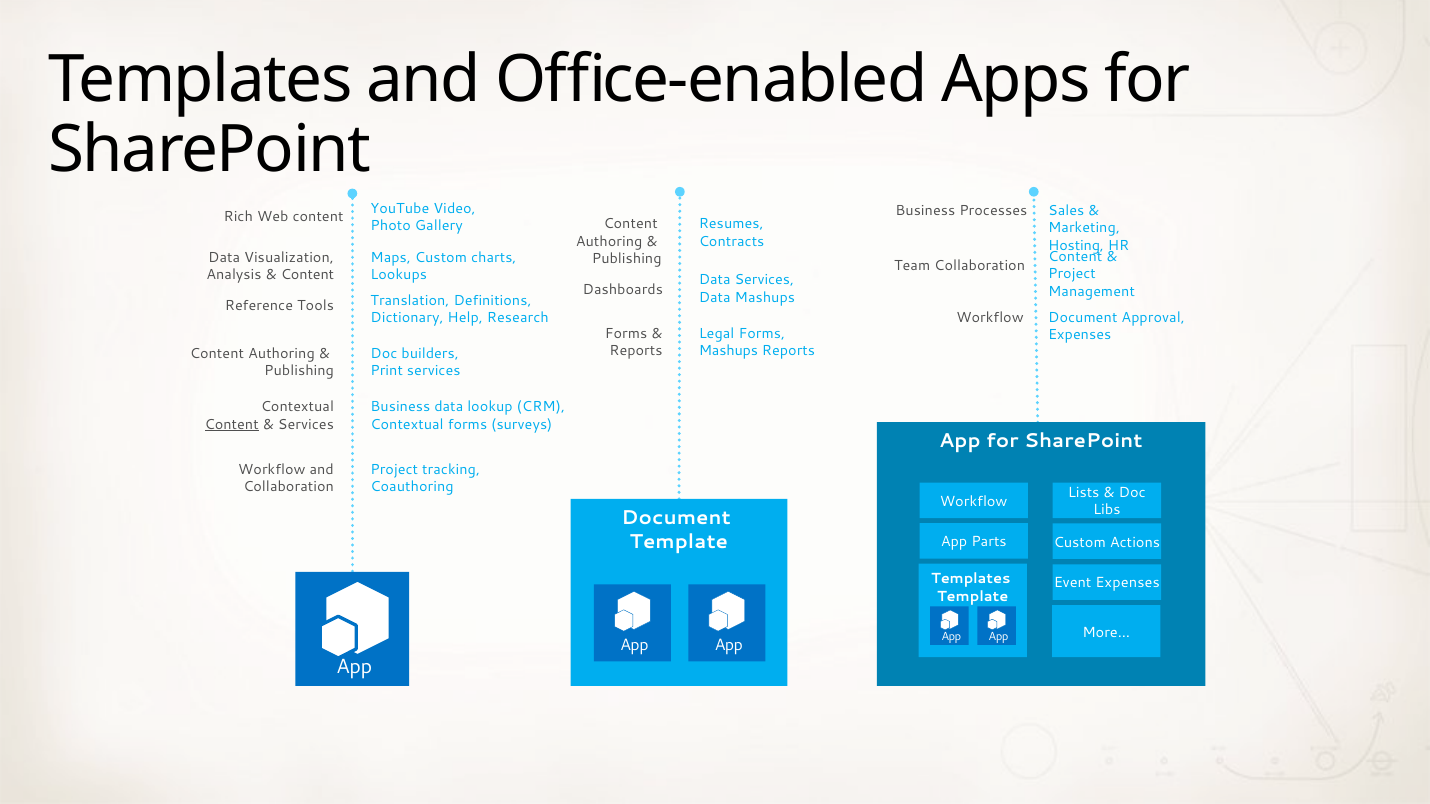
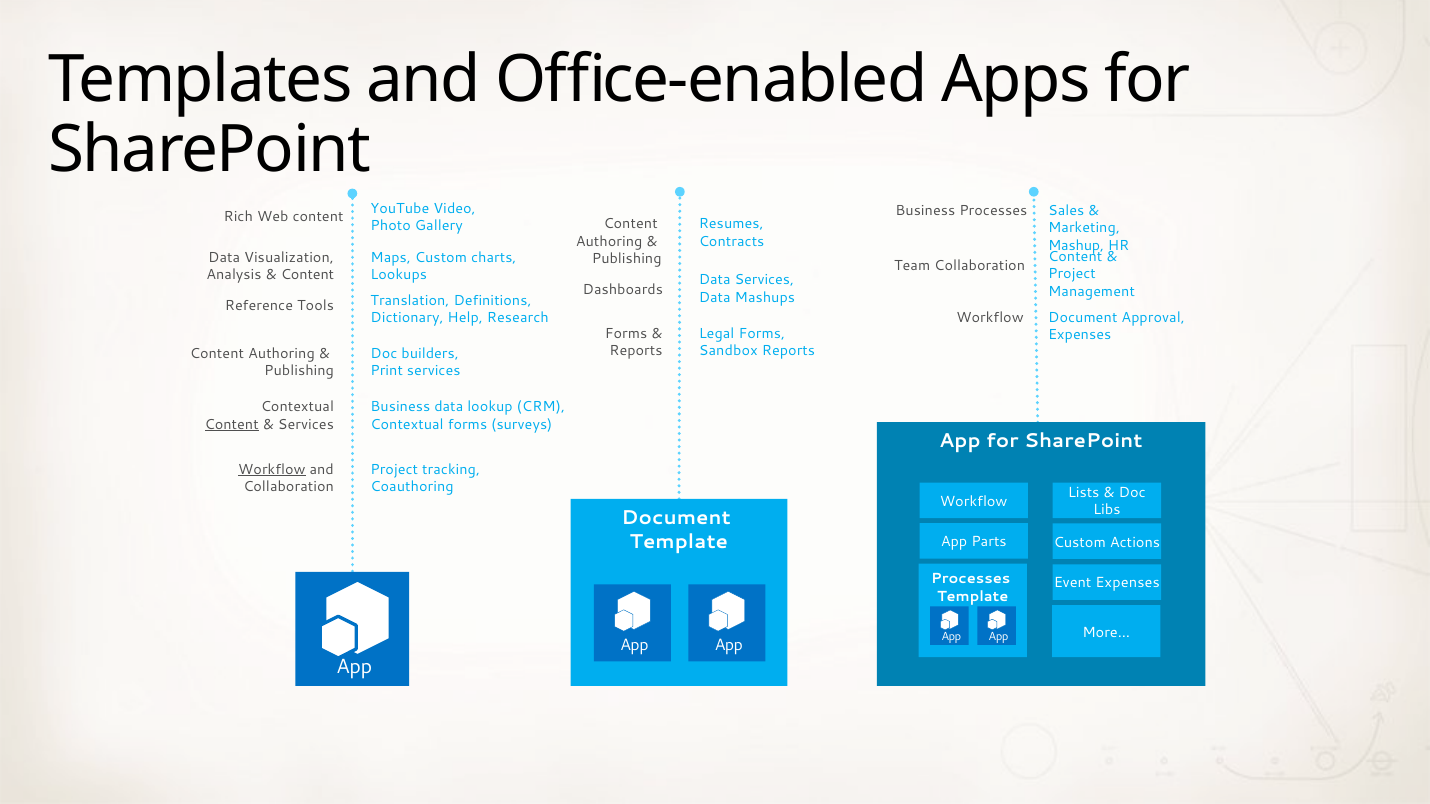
Hosting: Hosting -> Mashup (1076, 246)
Mashups: Mashups -> Sandbox (728, 351)
Workflow underline: none -> present (272, 470)
Templates: Templates -> Processes (971, 579)
